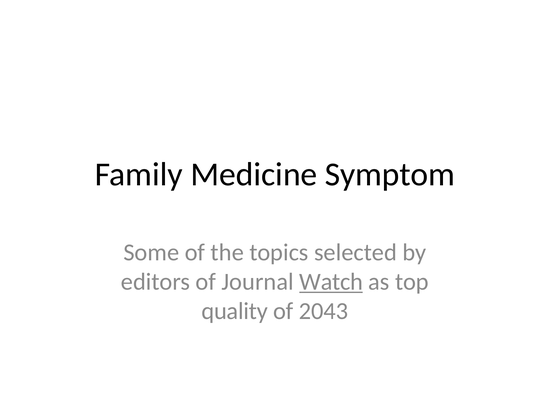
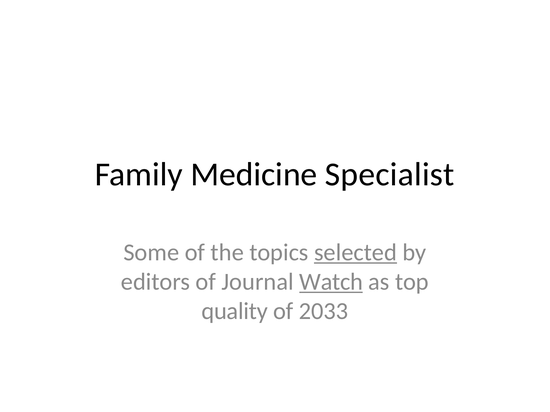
Symptom: Symptom -> Specialist (390, 175)
selected underline: none -> present (356, 253)
2043: 2043 -> 2033 (324, 312)
